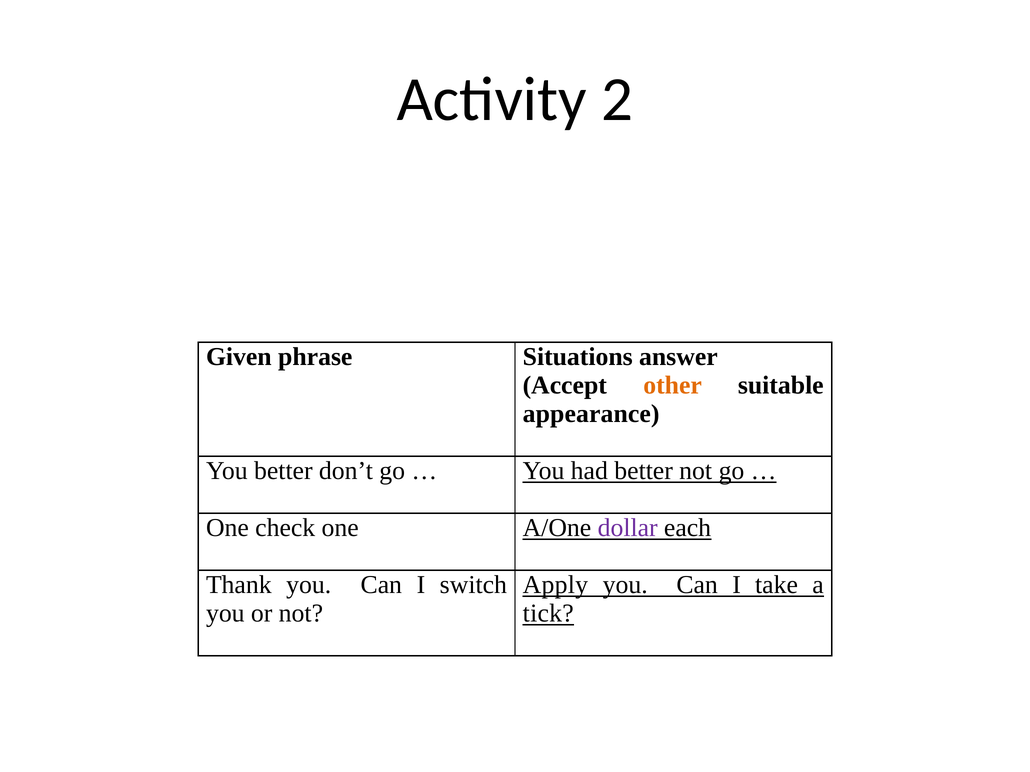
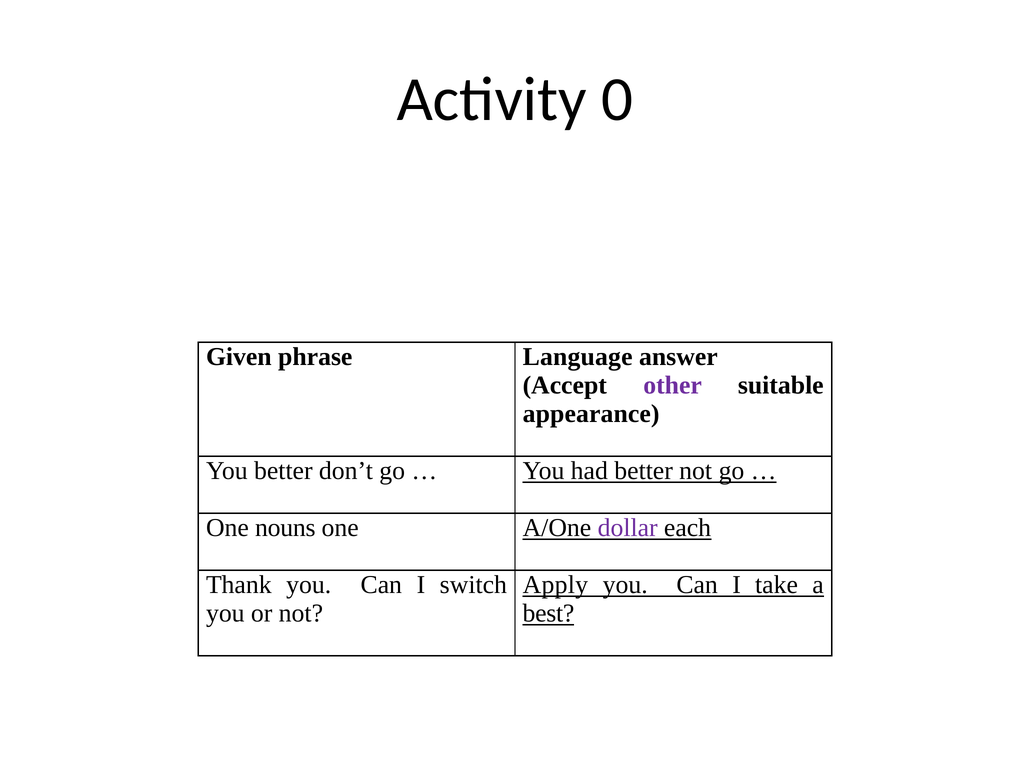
2: 2 -> 0 (617, 100)
Situations: Situations -> Language (578, 357)
other colour: orange -> purple (673, 385)
check: check -> nouns (285, 528)
tick: tick -> best (548, 614)
